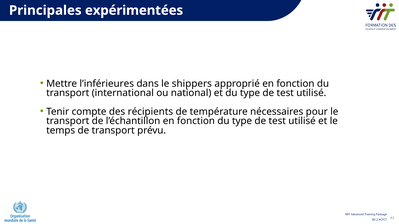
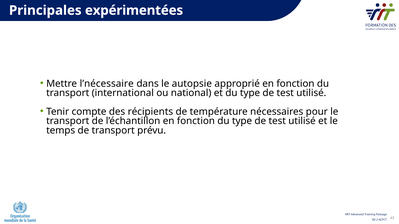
l’inférieures: l’inférieures -> l’nécessaire (107, 84)
shippers: shippers -> autopsie (192, 84)
